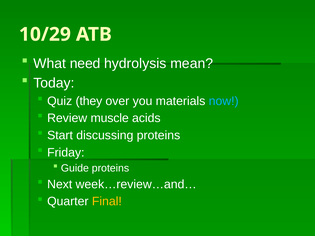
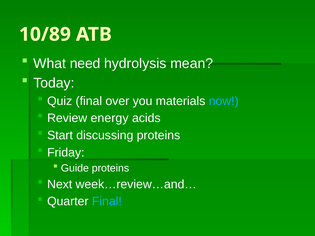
10/29: 10/29 -> 10/89 (45, 34)
Quiz they: they -> final (89, 101)
muscle: muscle -> energy (110, 118)
Final colour: yellow -> light blue (107, 202)
